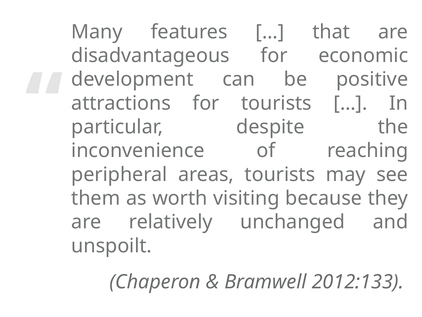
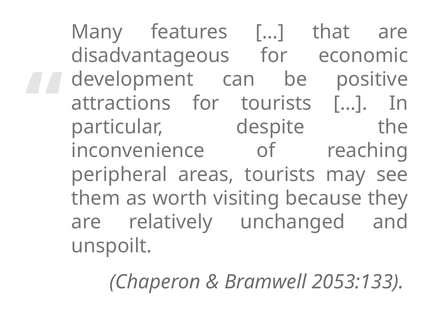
2012:133: 2012:133 -> 2053:133 (358, 282)
